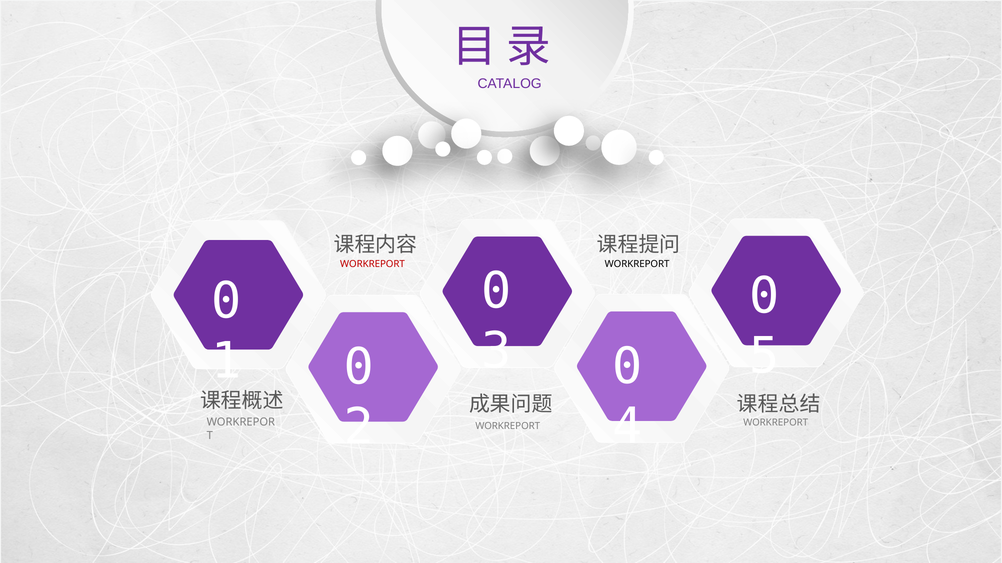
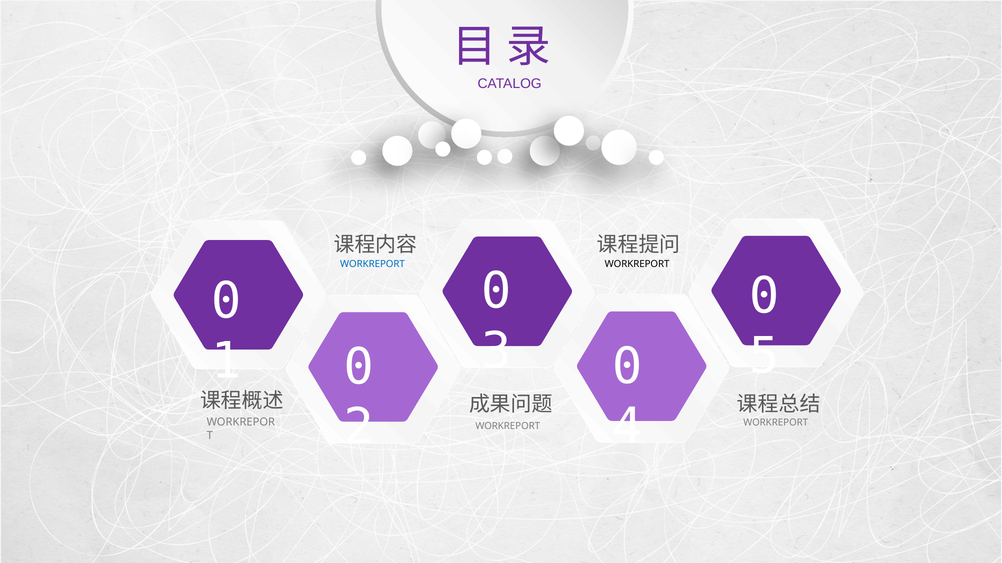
WORKREPORT colour: red -> blue (372, 264)
